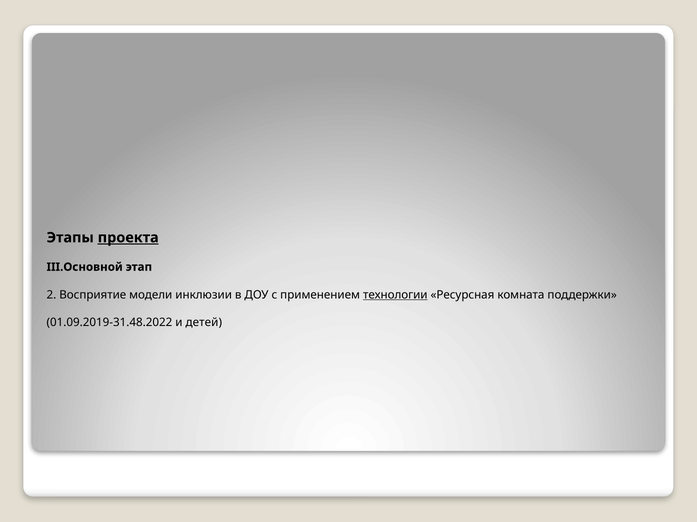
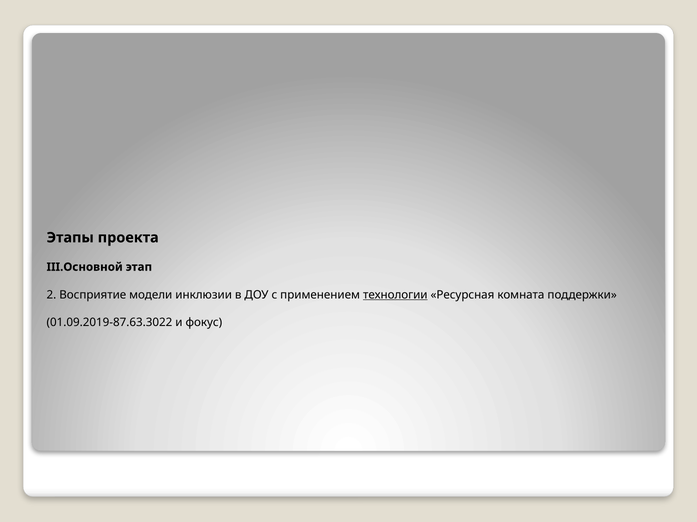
проекта underline: present -> none (128, 238)
01.09.2019-31.48.2022: 01.09.2019-31.48.2022 -> 01.09.2019-87.63.3022 (109, 323)
детей: детей -> фокус (204, 323)
